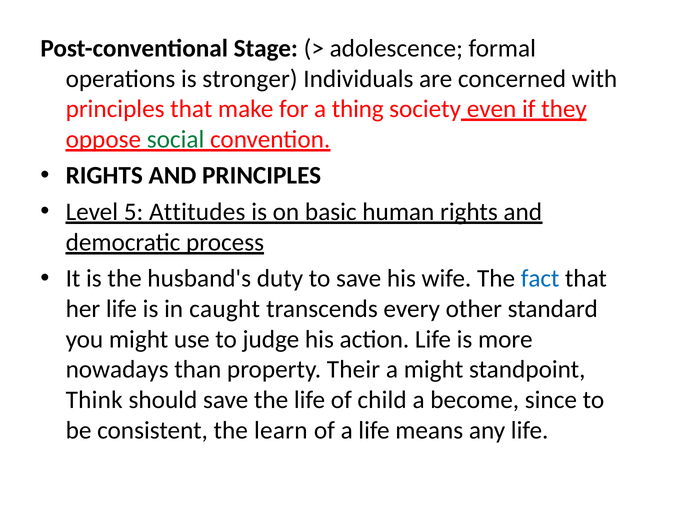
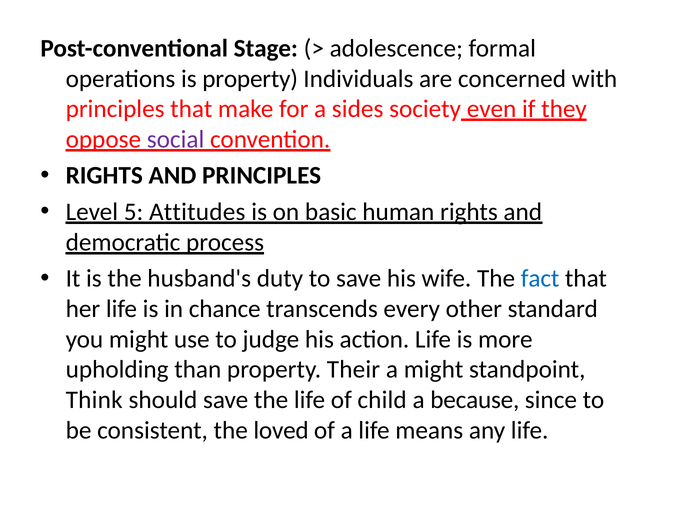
is stronger: stronger -> property (250, 79)
thing: thing -> sides (358, 109)
social colour: green -> purple (176, 139)
caught: caught -> chance (225, 309)
nowadays: nowadays -> upholding (117, 369)
become: become -> because (475, 400)
learn: learn -> loved (281, 430)
